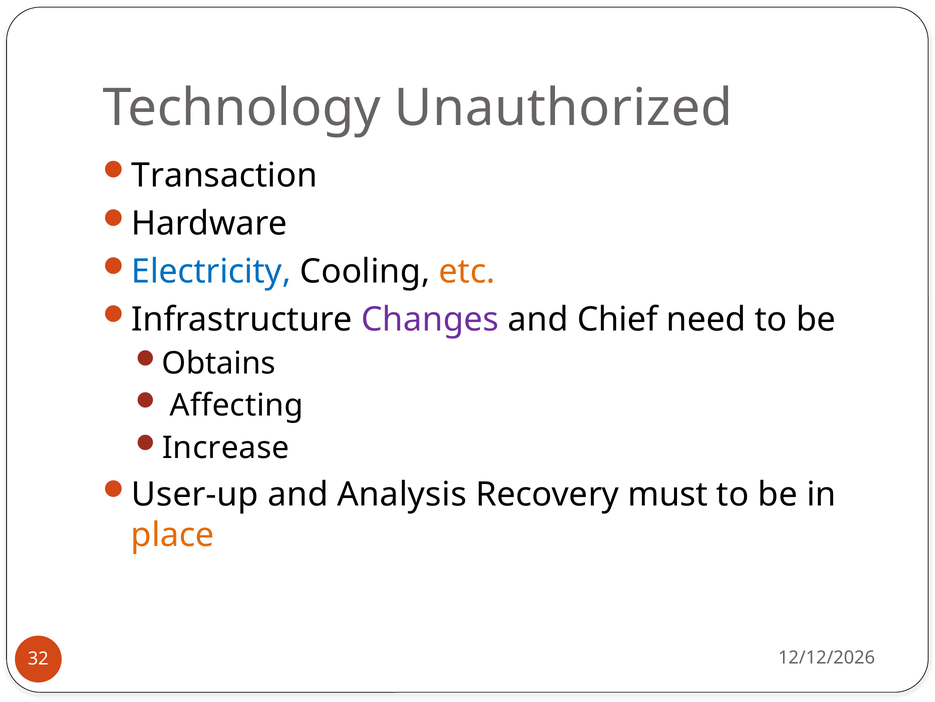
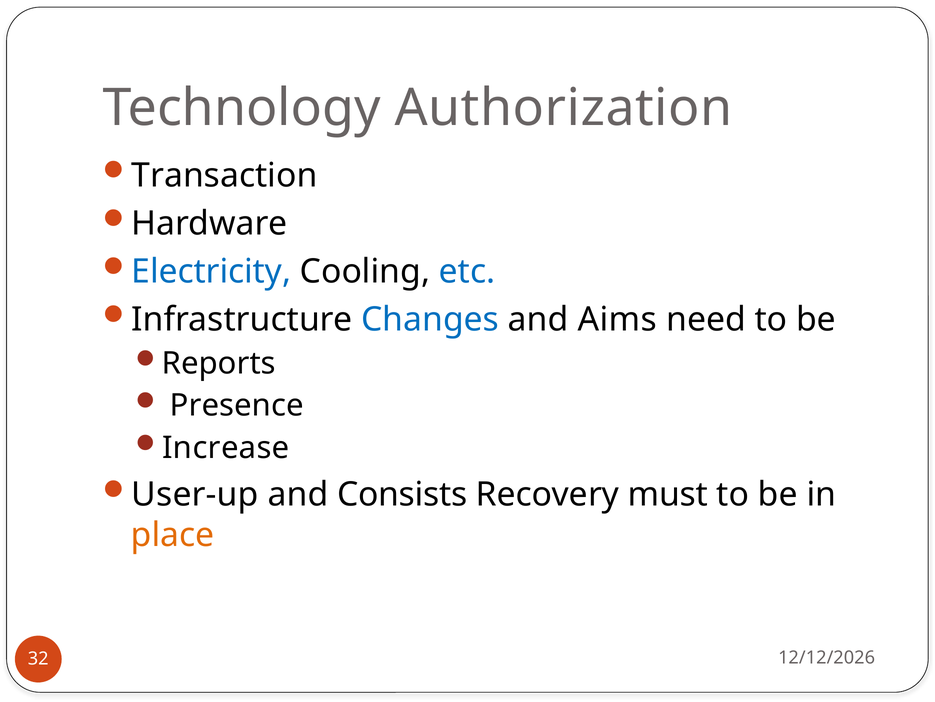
Unauthorized: Unauthorized -> Authorization (563, 108)
etc colour: orange -> blue (467, 271)
Changes colour: purple -> blue (430, 319)
Chief: Chief -> Aims (617, 319)
Obtains: Obtains -> Reports (219, 363)
Affecting: Affecting -> Presence (237, 405)
Analysis: Analysis -> Consists (402, 494)
